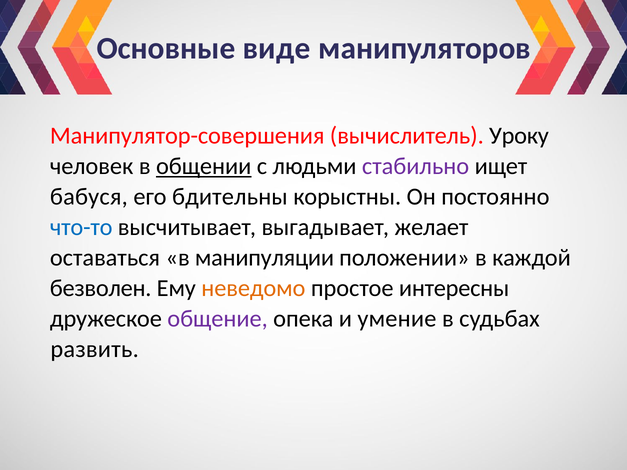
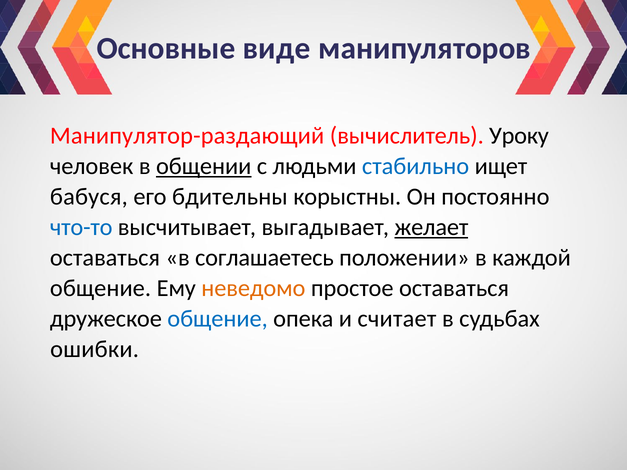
Манипулятор-совершения: Манипулятор-совершения -> Манипулятор-раздающий (187, 136)
стабильно colour: purple -> blue (416, 166)
желает underline: none -> present (431, 227)
манипуляции: манипуляции -> соглашаетесь (264, 258)
безволен: безволен -> общение (101, 288)
простое интересны: интересны -> оставаться (454, 288)
общение colour: purple -> blue (218, 319)
умение: умение -> считает (397, 319)
развить: развить -> ошибки (95, 349)
